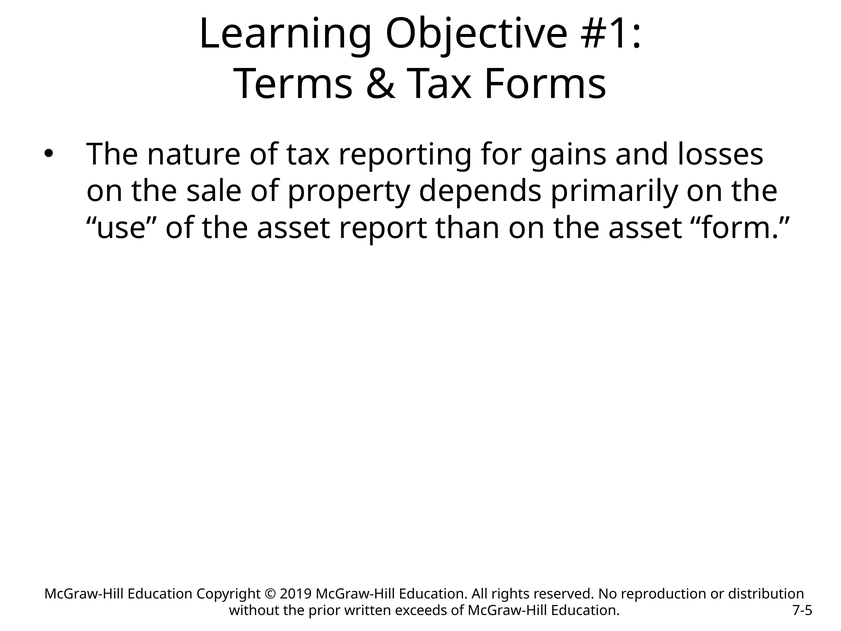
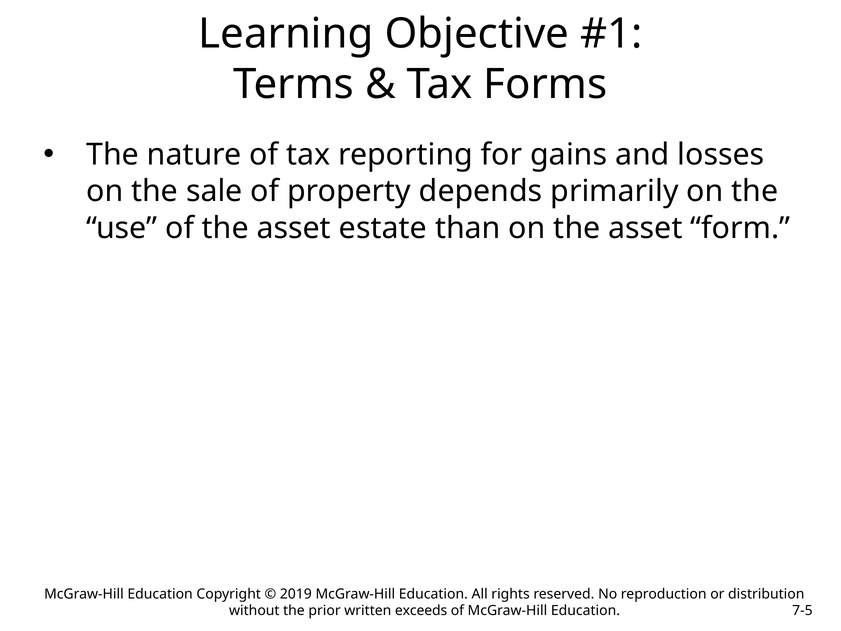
report: report -> estate (383, 228)
